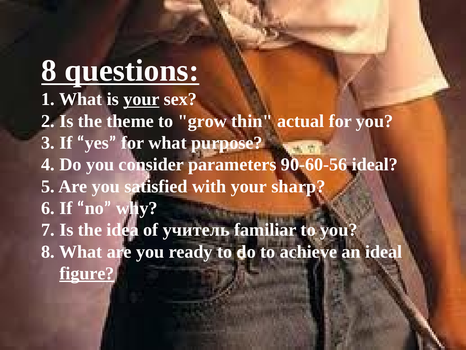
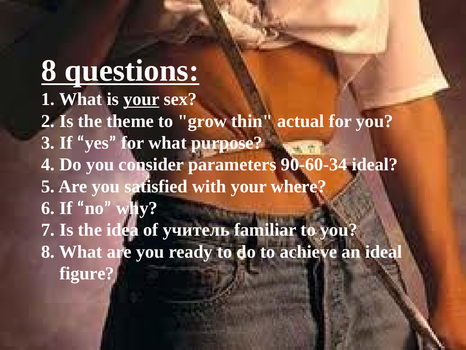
90-60-56: 90-60-56 -> 90-60-34 (314, 164)
sharp: sharp -> where (299, 186)
figure underline: present -> none (87, 273)
